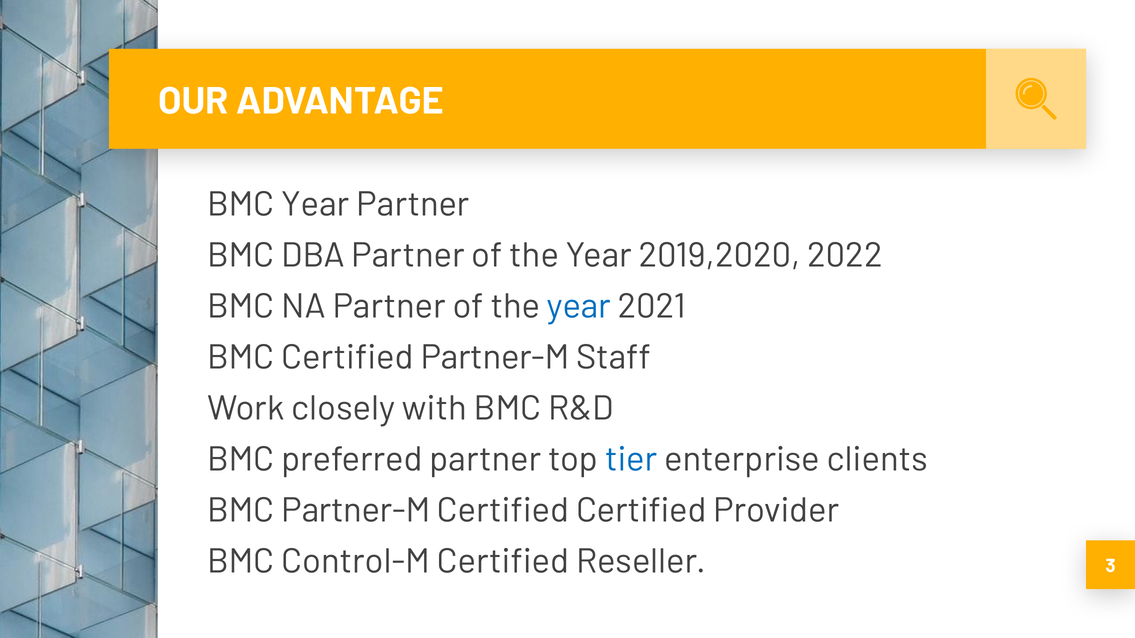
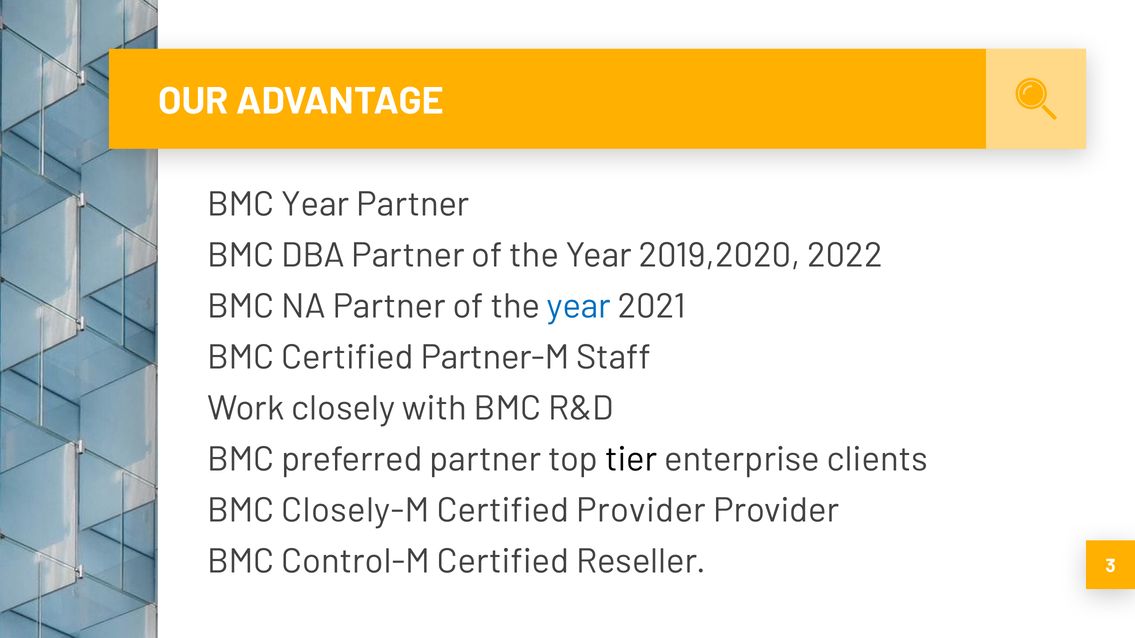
tier colour: blue -> black (631, 460)
BMC Partner-M: Partner-M -> Closely-M (355, 511)
Certified Certified: Certified -> Provider (641, 511)
